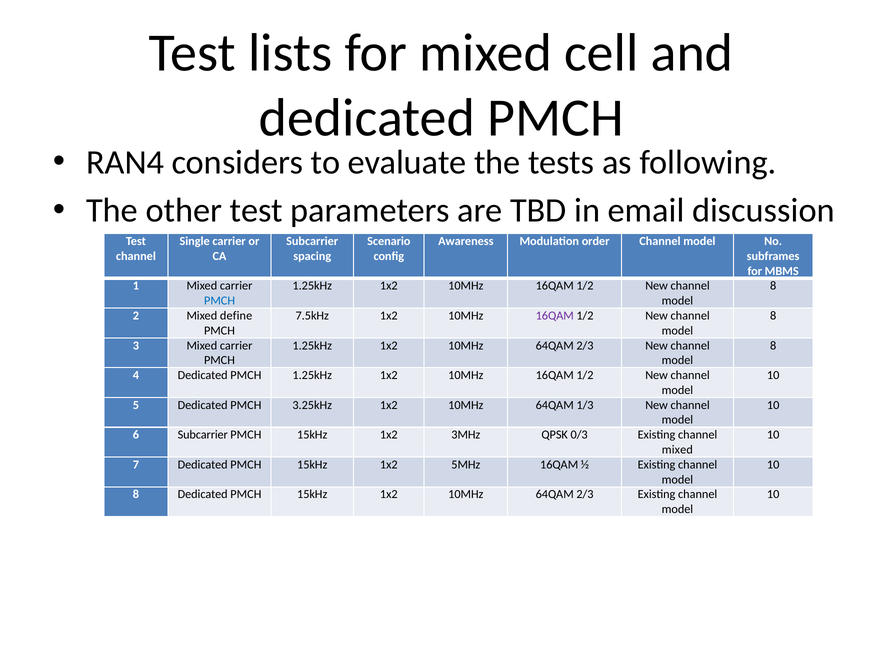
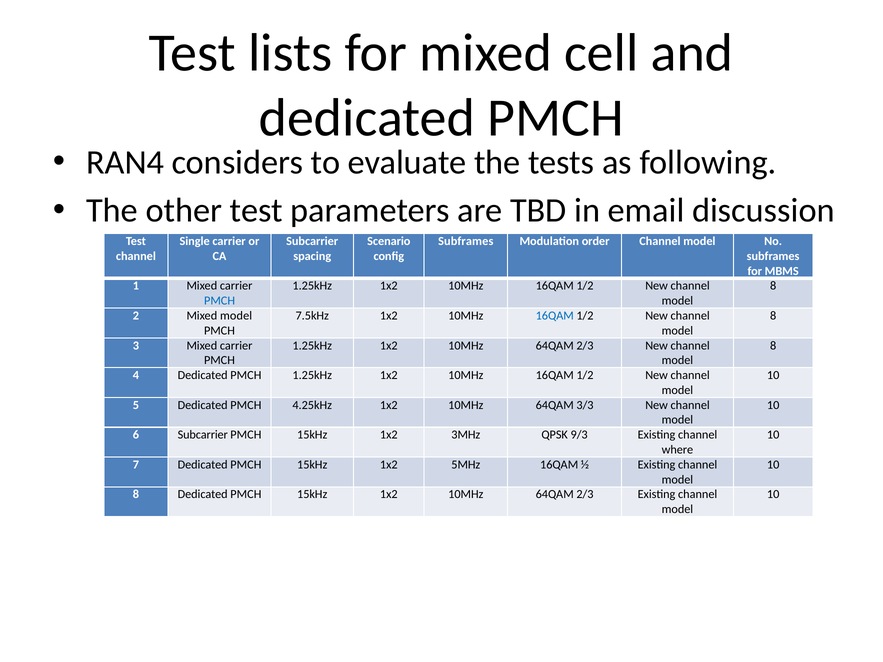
Awareness: Awareness -> Subframes (466, 241)
Mixed define: define -> model (236, 316)
16QAM colour: purple -> blue (555, 316)
3.25kHz: 3.25kHz -> 4.25kHz (312, 405)
1/3: 1/3 -> 3/3 (585, 405)
0/3: 0/3 -> 9/3 (579, 435)
mixed: mixed -> where (677, 450)
